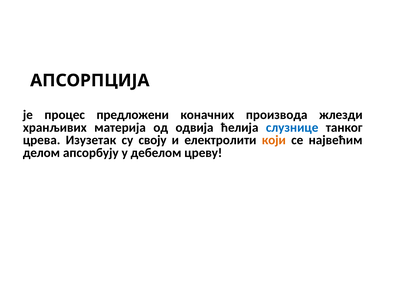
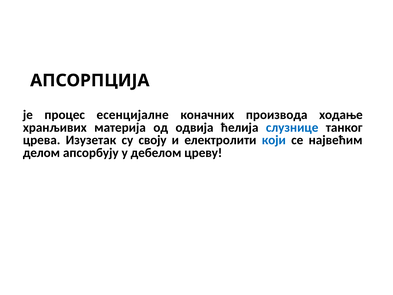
предложени: предложени -> есенцијалне (133, 115)
жлезди: жлезди -> ходање (341, 115)
који colour: orange -> blue (274, 140)
